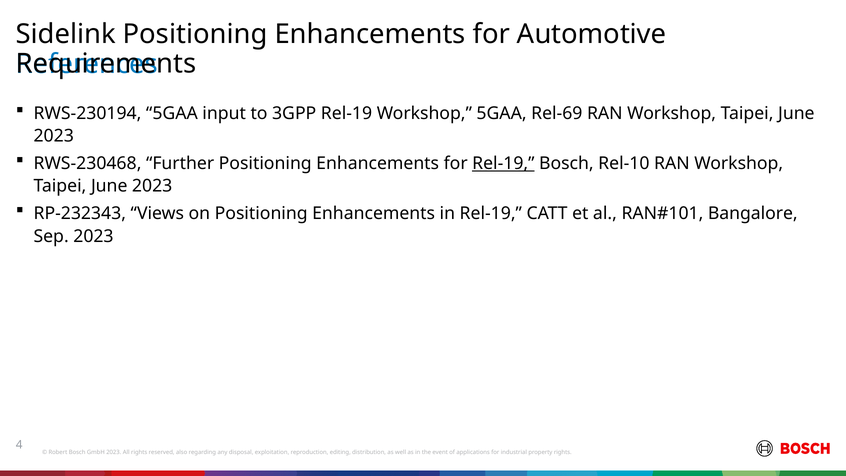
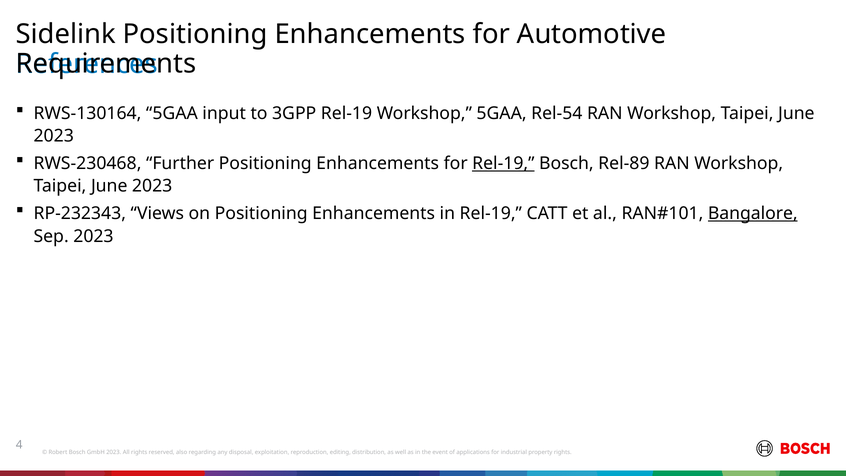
RWS-230194: RWS-230194 -> RWS-130164 (87, 113)
Rel-69: Rel-69 -> Rel-54 (557, 113)
Rel-10: Rel-10 -> Rel-89 (624, 163)
Bangalore underline: none -> present (753, 214)
